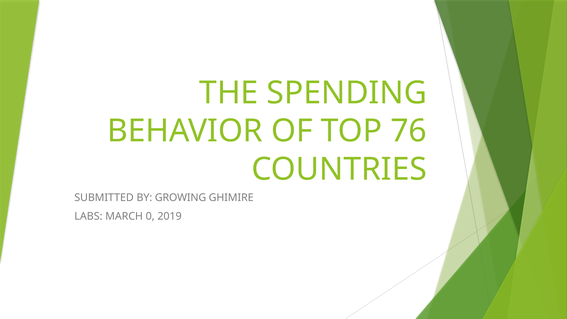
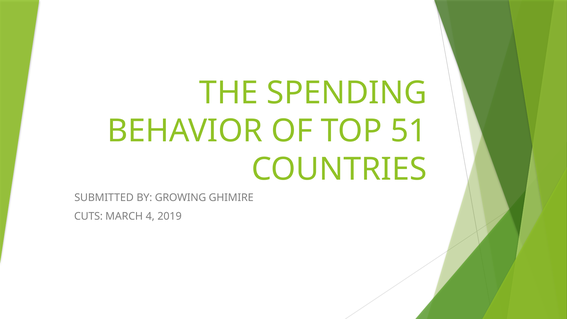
76: 76 -> 51 (409, 131)
LABS: LABS -> CUTS (88, 216)
0: 0 -> 4 (150, 216)
